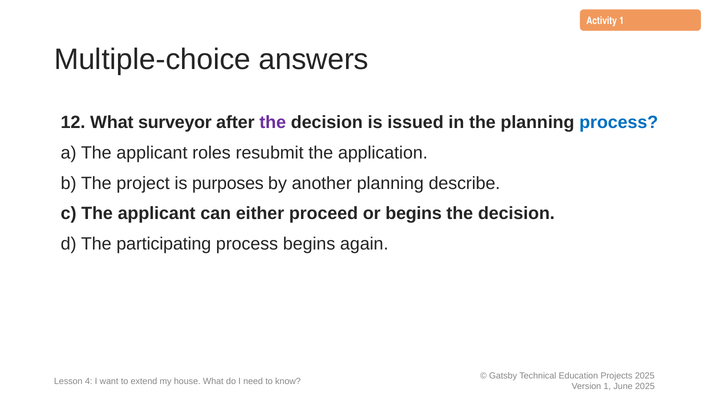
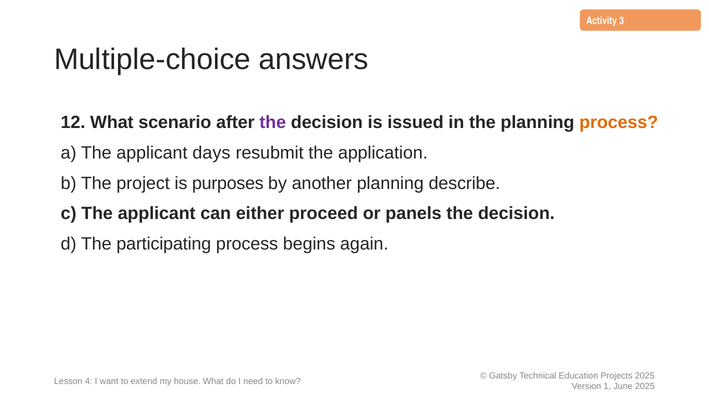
Activity 1: 1 -> 3 (622, 21)
surveyor: surveyor -> scenario (175, 122)
process colour: blue -> orange (619, 122)
roles: roles -> days (211, 153)
or begins: begins -> panels (414, 213)
